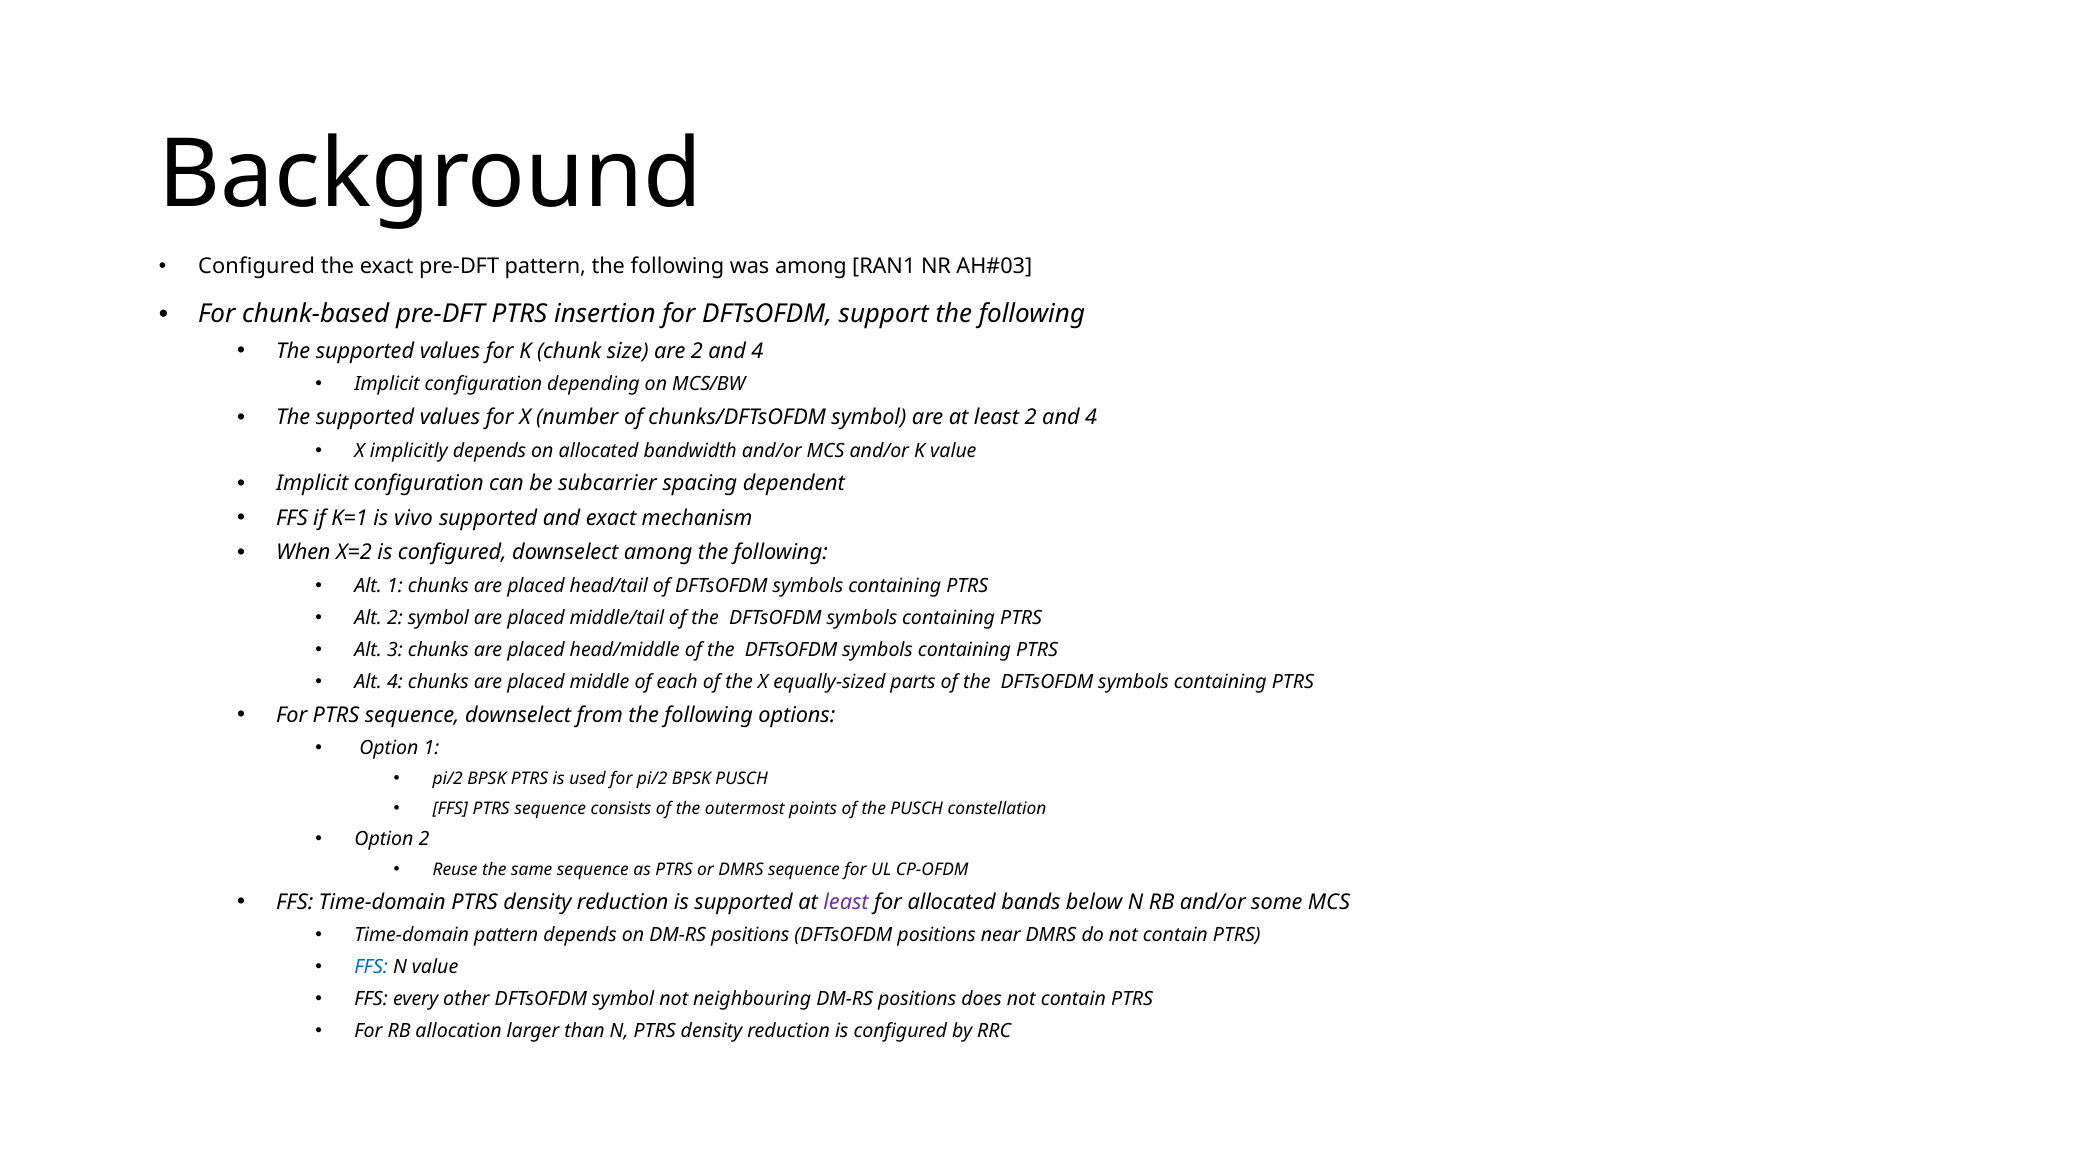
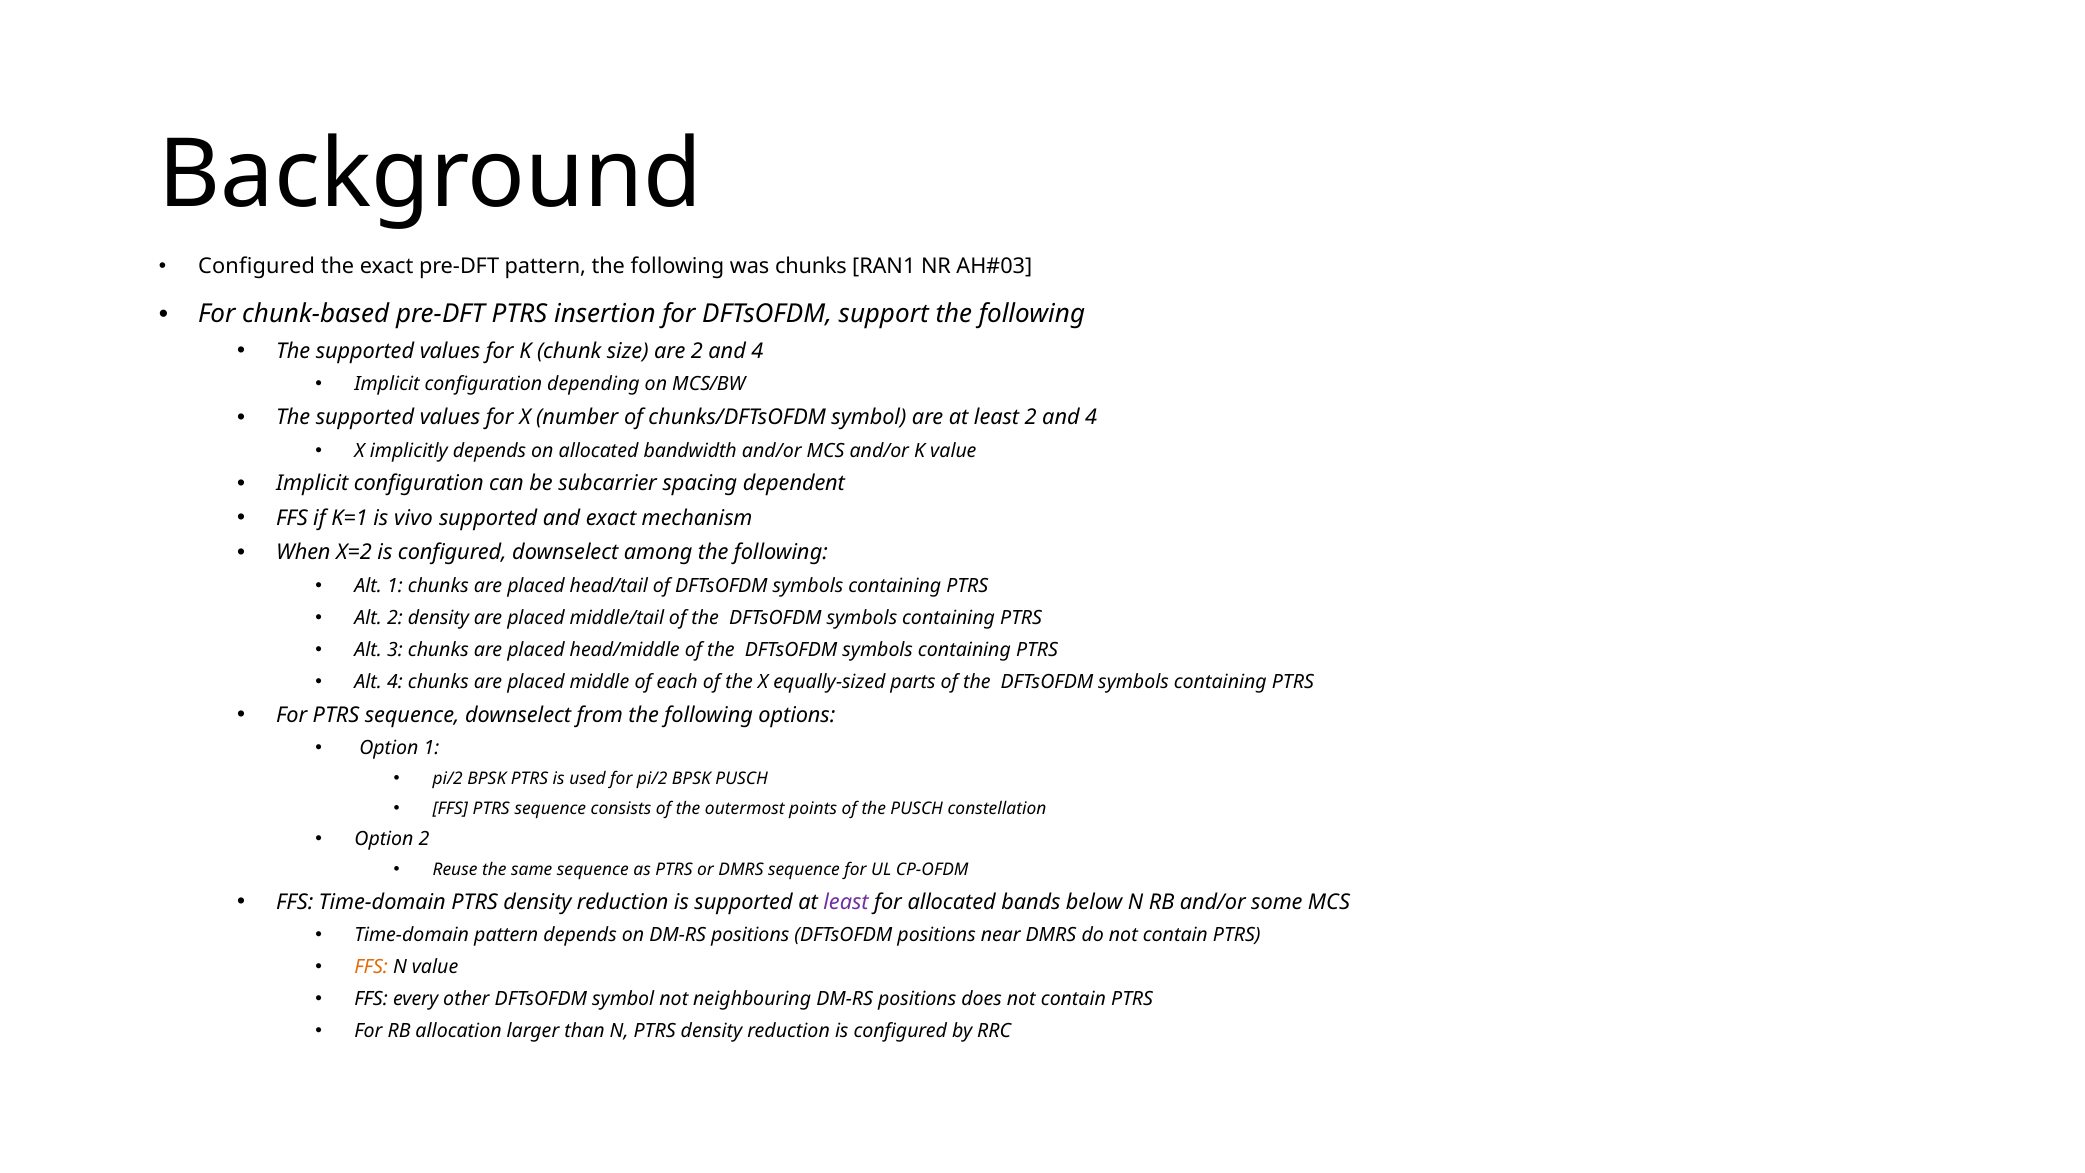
was among: among -> chunks (811, 267)
2 symbol: symbol -> density (438, 618)
FFS colour: blue -> orange (371, 967)
